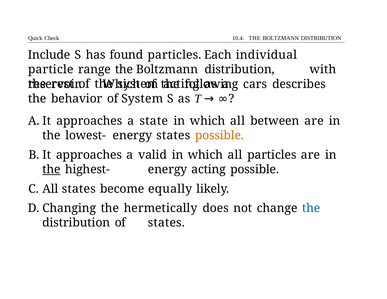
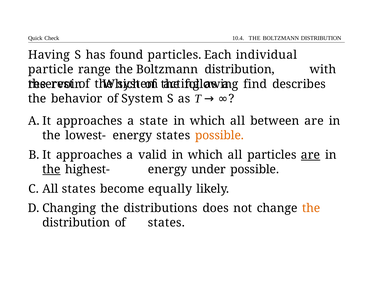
Include: Include -> Having (49, 55)
cars: cars -> find (255, 84)
are underline: none -> present (311, 155)
energy acting: acting -> under (209, 169)
hermetically: hermetically -> distributions (161, 208)
the colour: blue -> orange (311, 208)
